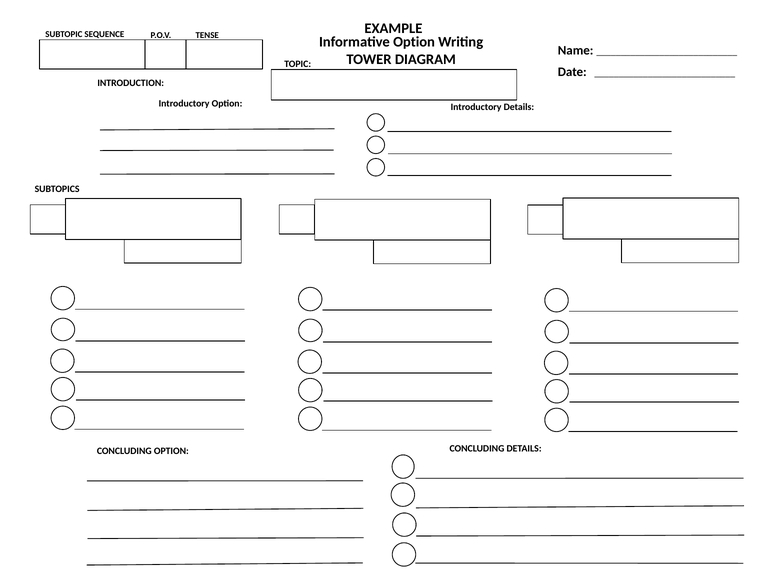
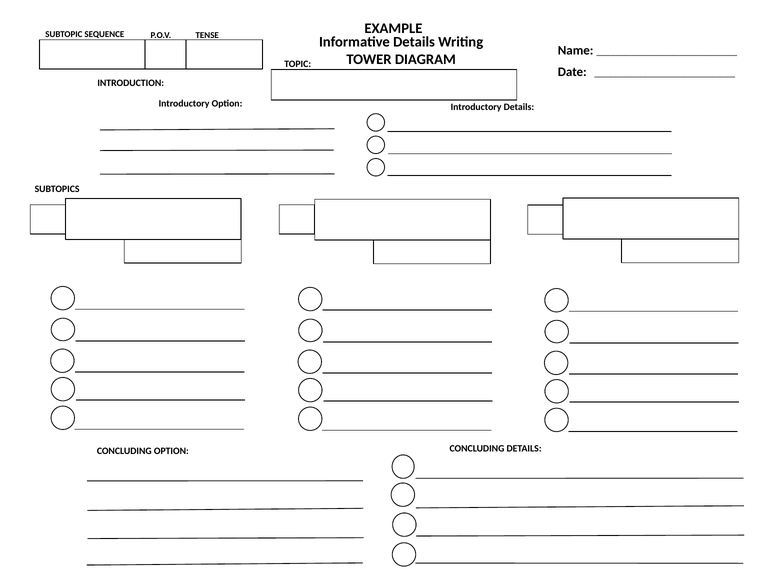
Informative Option: Option -> Details (414, 42)
